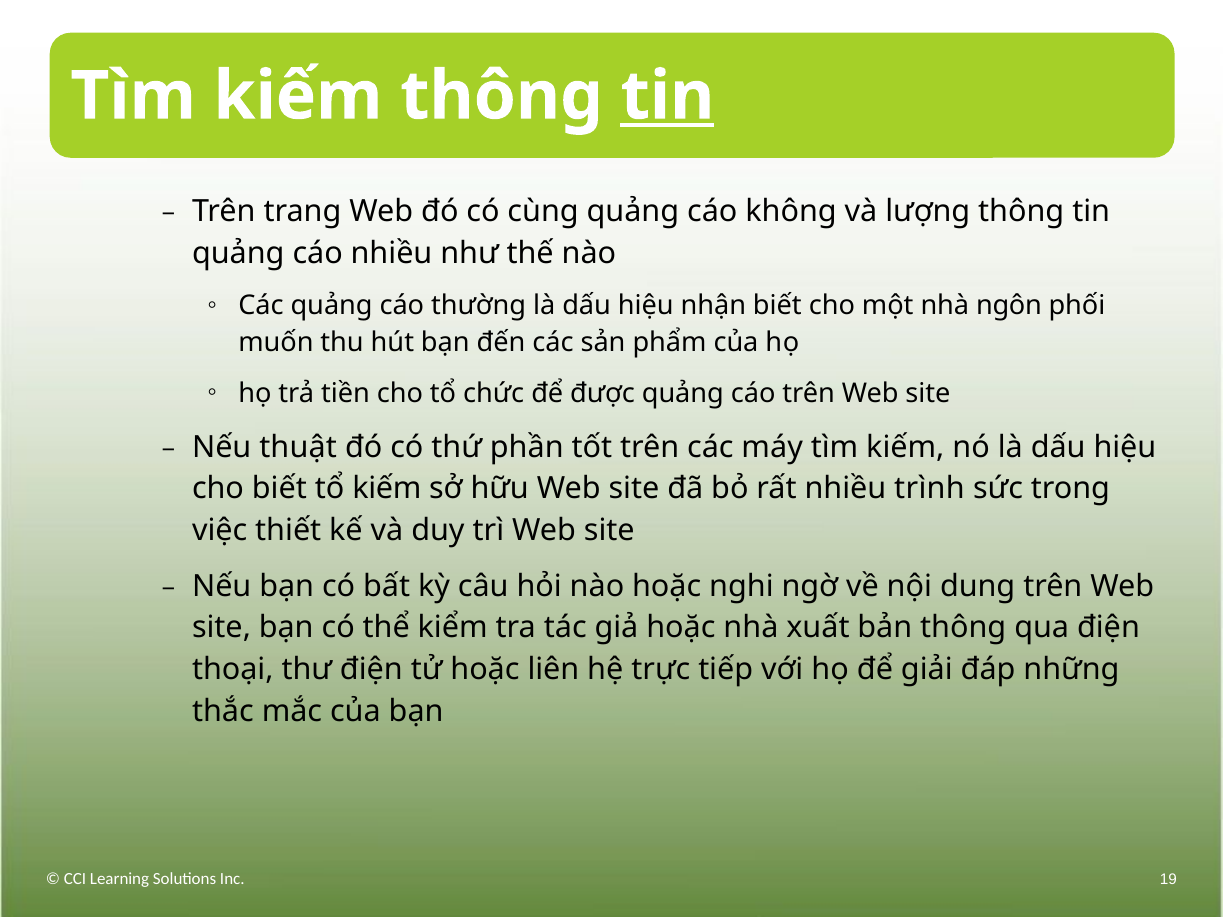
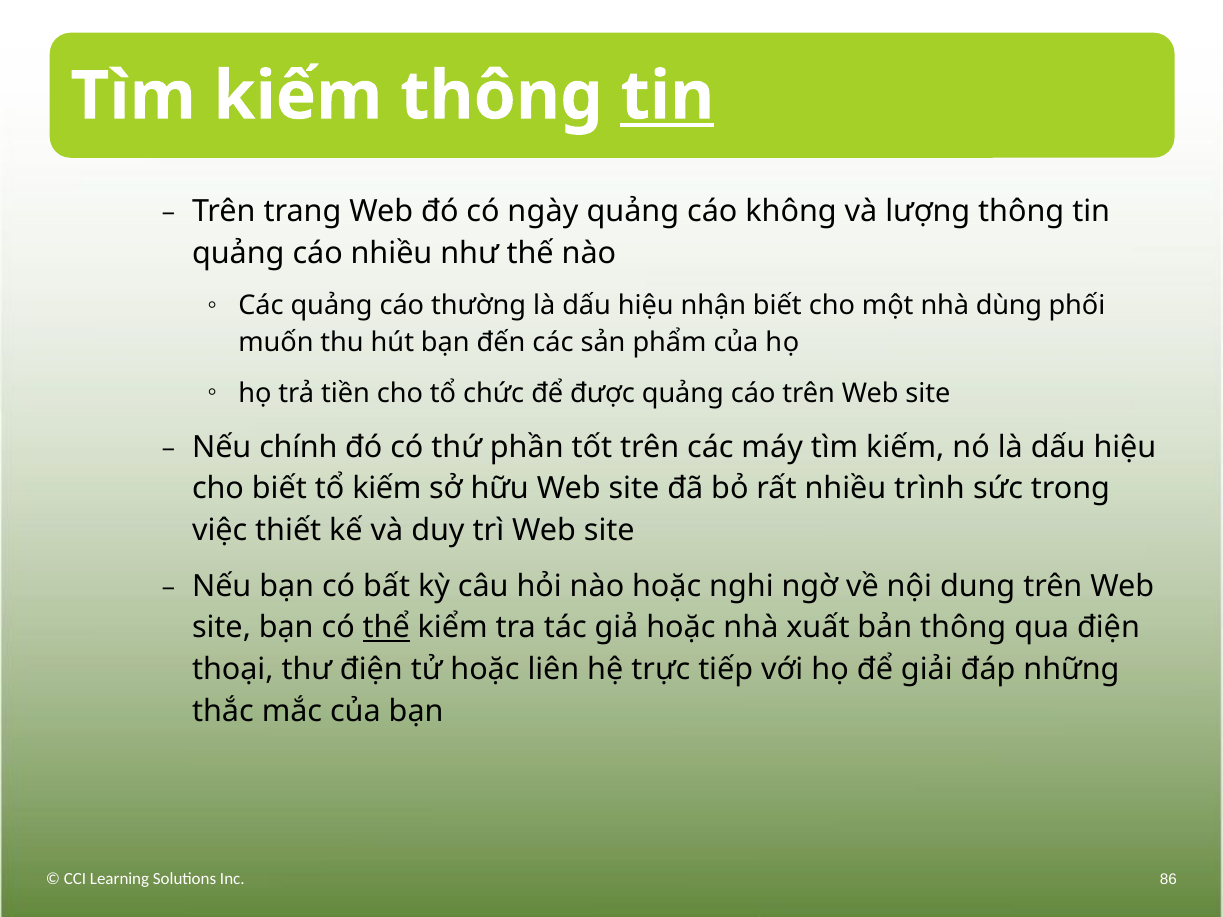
cùng: cùng -> ngày (543, 212)
ngôn: ngôn -> dùng (1009, 306)
thuật: thuật -> chính (298, 447)
thể underline: none -> present (386, 628)
19: 19 -> 86 (1168, 880)
